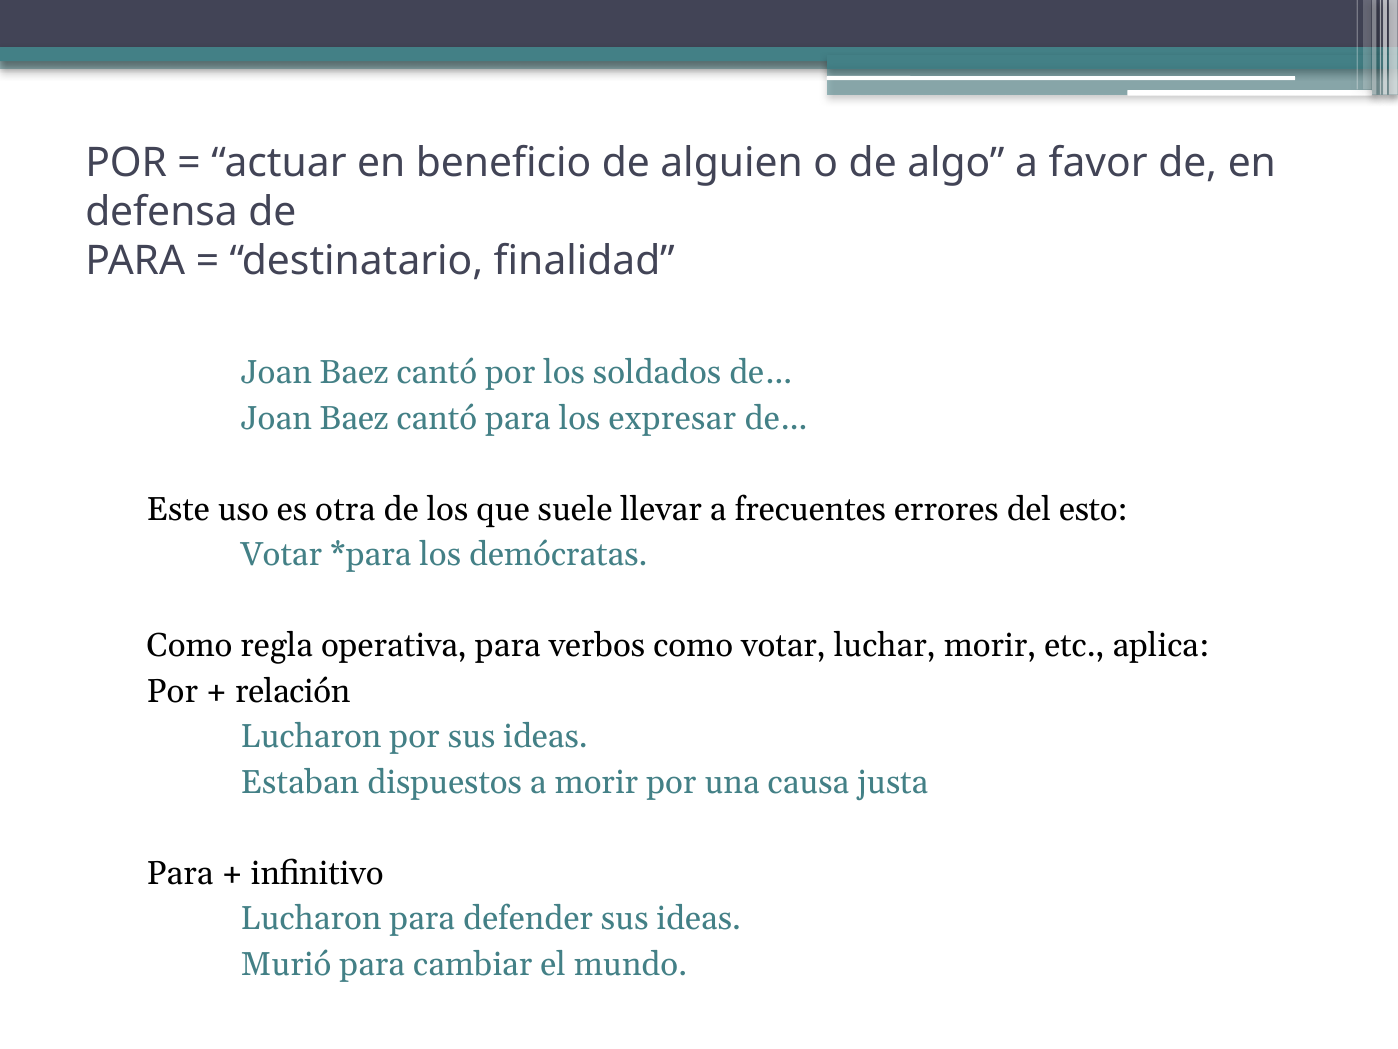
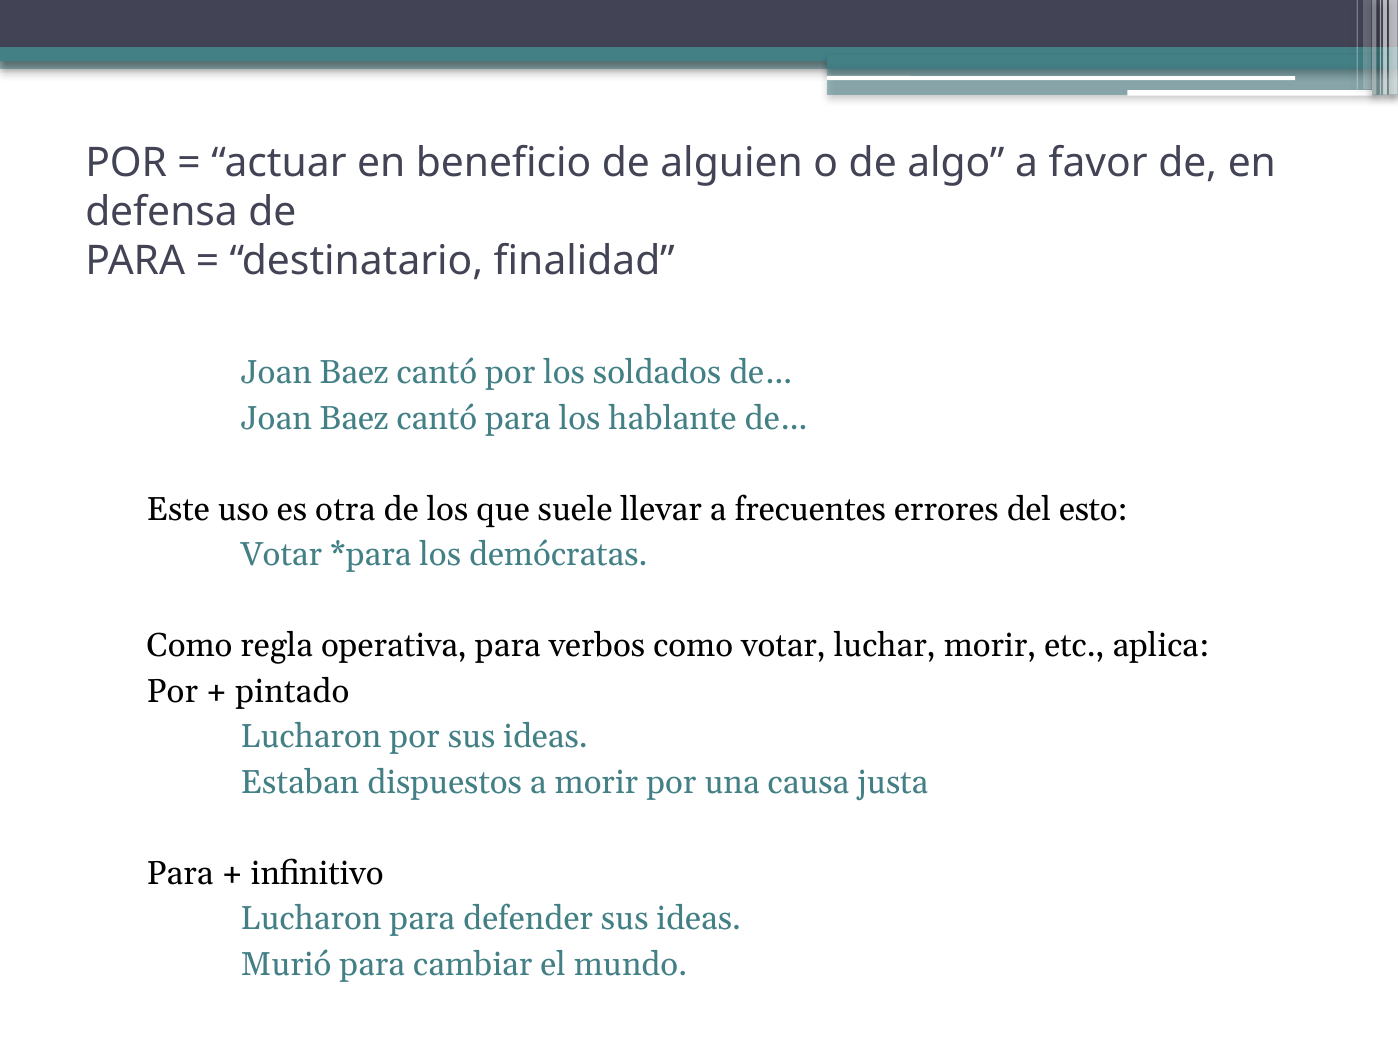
expresar: expresar -> hablante (672, 418)
relación: relación -> pintado (292, 691)
